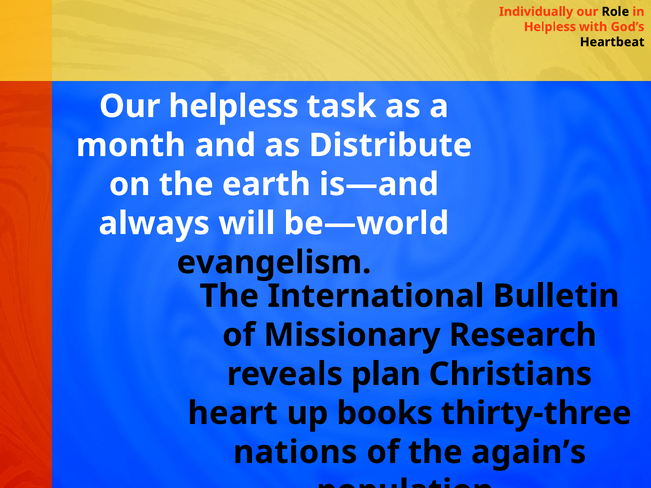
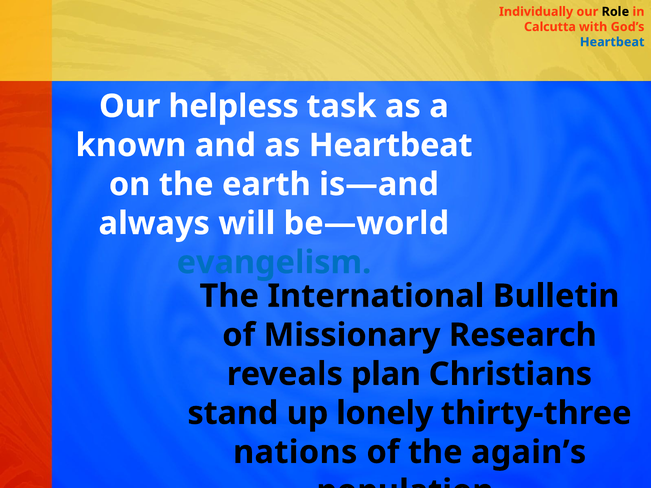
Helpless: Helpless -> Calcutta (550, 27)
Heartbeat colour: black -> blue (612, 42)
month: month -> known (131, 145)
as Distribute: Distribute -> Heartbeat (391, 145)
evangelism colour: black -> blue (274, 263)
heart: heart -> stand (233, 413)
books: books -> lonely (385, 413)
